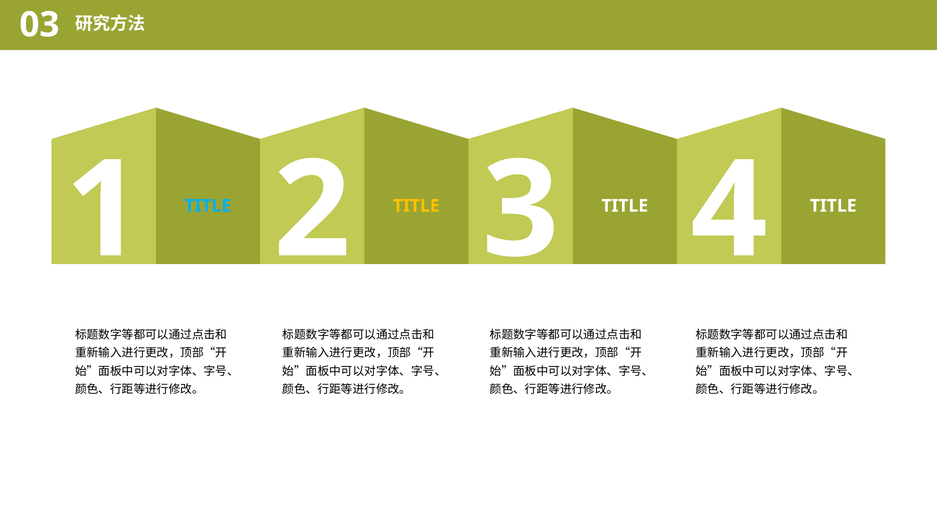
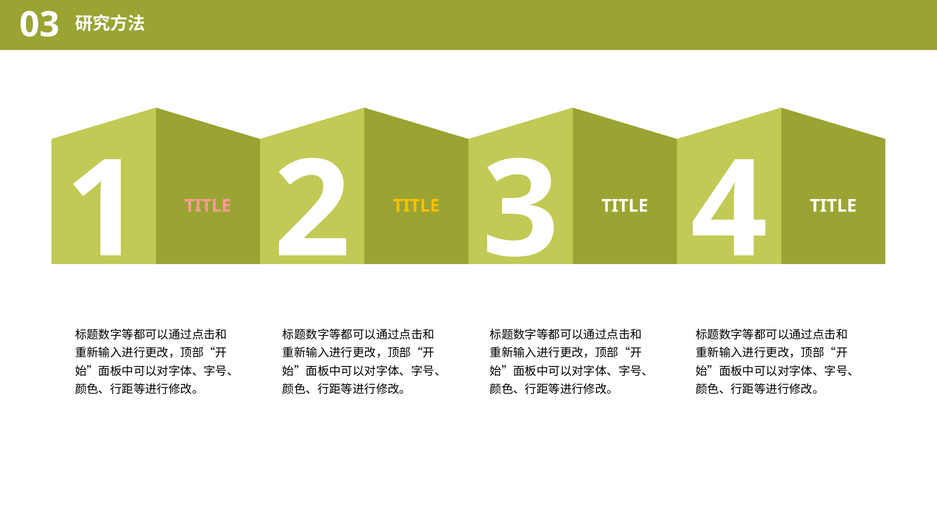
TITLE colour: light blue -> pink (208, 206)
